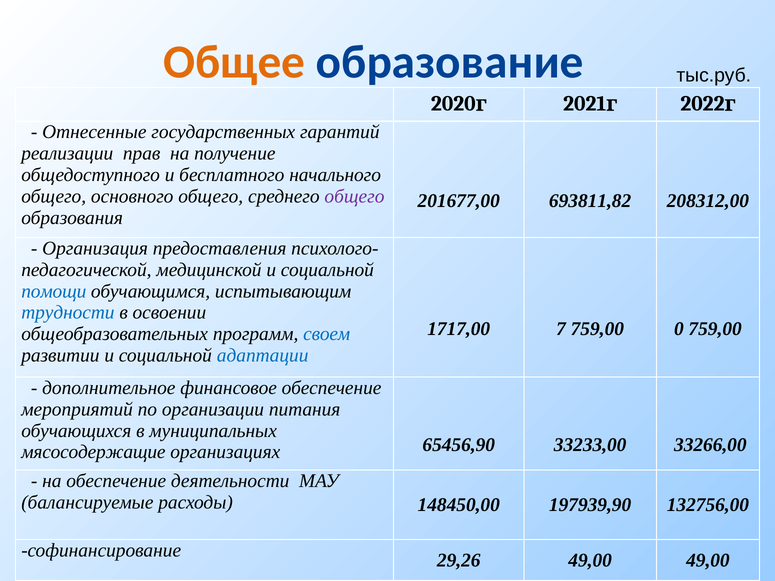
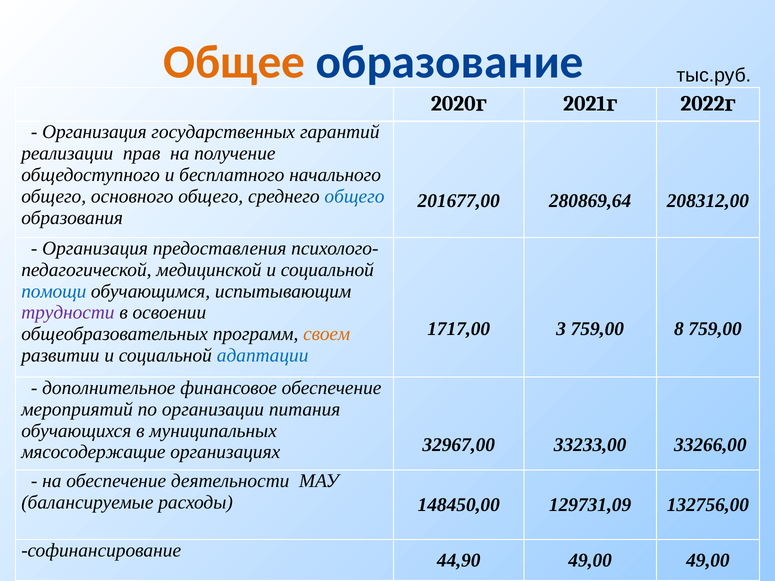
Отнесенные: Отнесенные -> Организация (94, 132)
общего colour: purple -> blue (354, 196)
693811,82: 693811,82 -> 280869,64 (590, 201)
трудности colour: blue -> purple (68, 313)
7: 7 -> 3 (561, 329)
0: 0 -> 8 (679, 329)
своем colour: blue -> orange (327, 334)
65456,90: 65456,90 -> 32967,00 (459, 445)
197939,90: 197939,90 -> 129731,09 (590, 505)
29,26: 29,26 -> 44,90 (459, 561)
